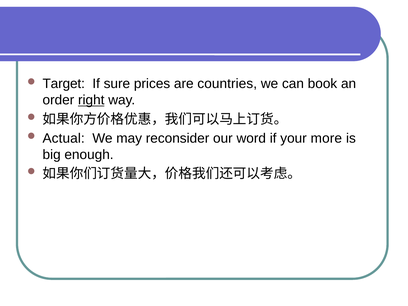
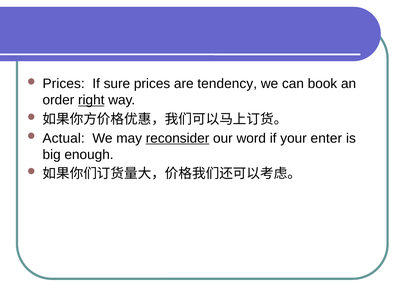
Target: Target -> Prices (64, 84)
countries: countries -> tendency (227, 84)
reconsider underline: none -> present (178, 138)
more: more -> enter (326, 138)
